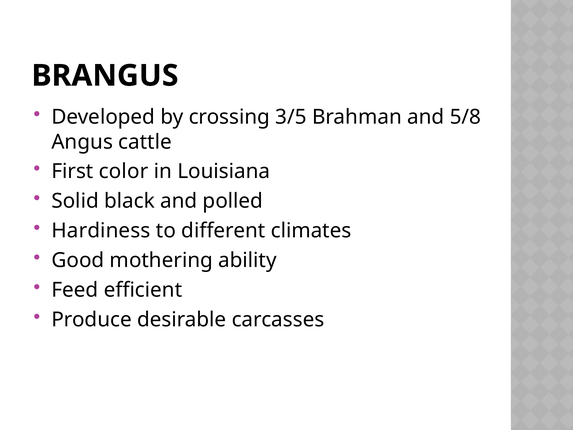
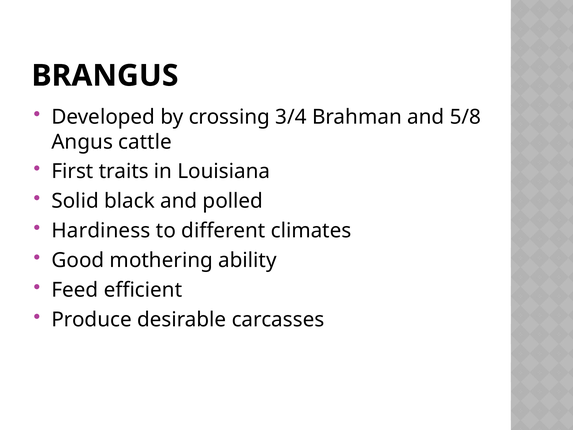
3/5: 3/5 -> 3/4 (291, 117)
color: color -> traits (124, 171)
